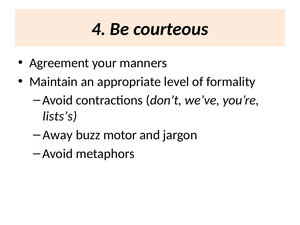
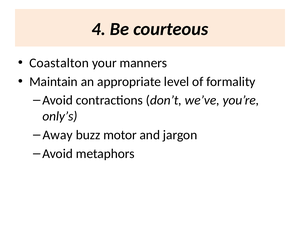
Agreement: Agreement -> Coastalton (59, 63)
lists’s: lists’s -> only’s (60, 116)
